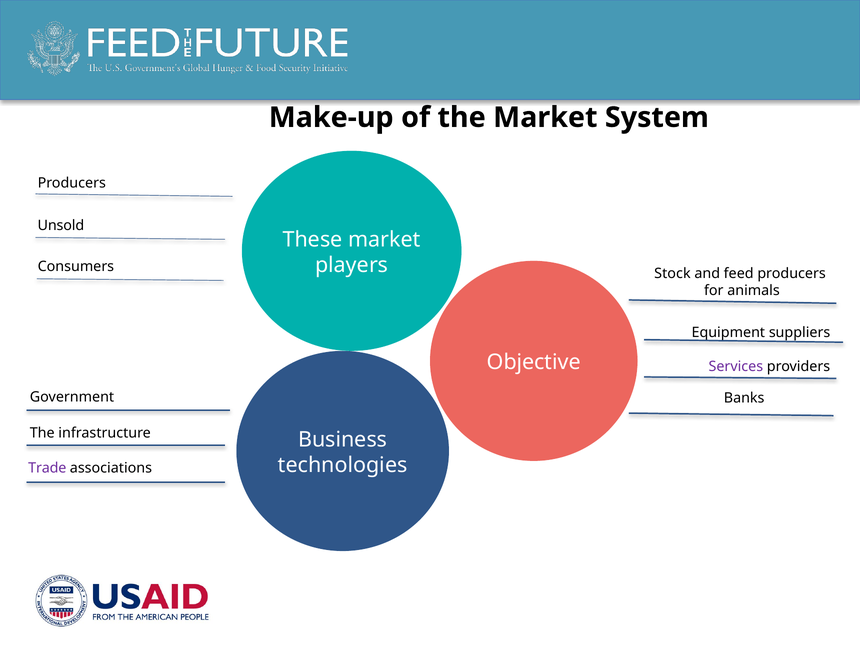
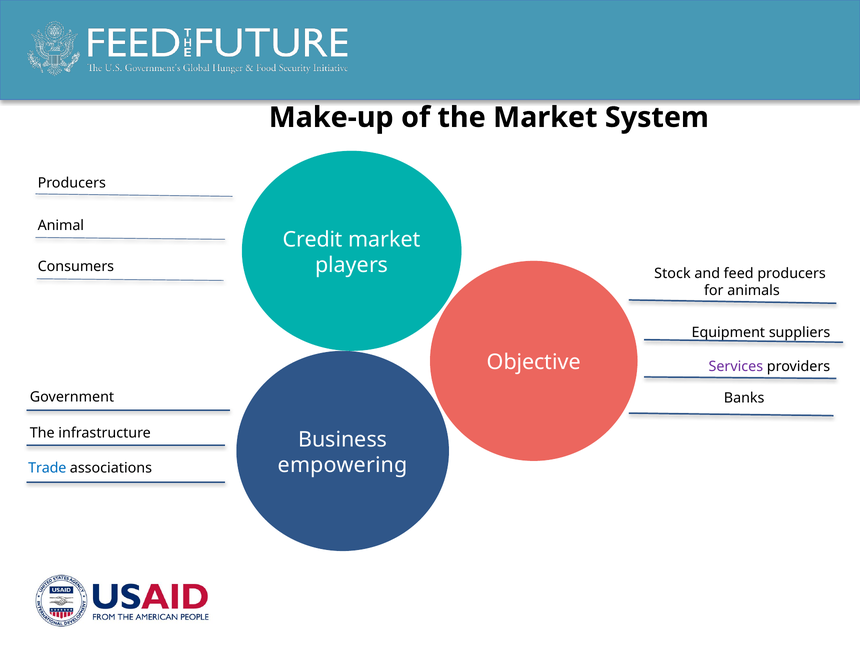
Unsold: Unsold -> Animal (61, 225)
These: These -> Credit (313, 239)
technologies: technologies -> empowering (343, 465)
Trade colour: purple -> blue (47, 468)
